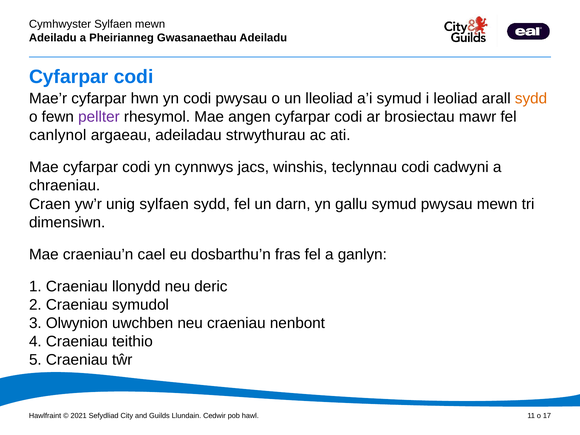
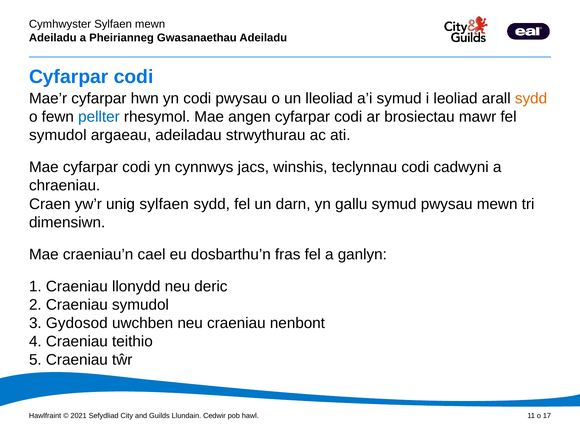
pellter colour: purple -> blue (99, 117)
canlynol: canlynol -> symudol (58, 135)
Olwynion: Olwynion -> Gydosod (77, 323)
